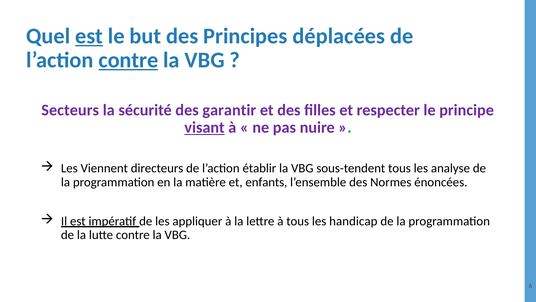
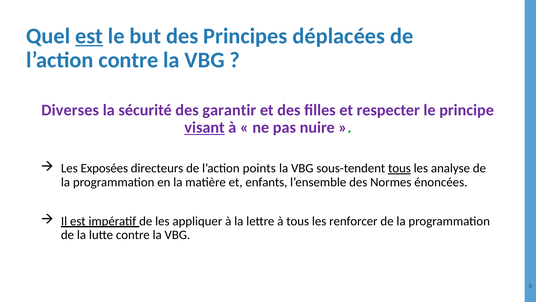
contre underline: present -> none (128, 60)
Secteurs: Secteurs -> Diverses (70, 110)
Viennent: Viennent -> Exposées (104, 168)
établir: établir -> points (259, 168)
tous underline: none -> present (399, 168)
handicap: handicap -> renforcer (353, 221)
